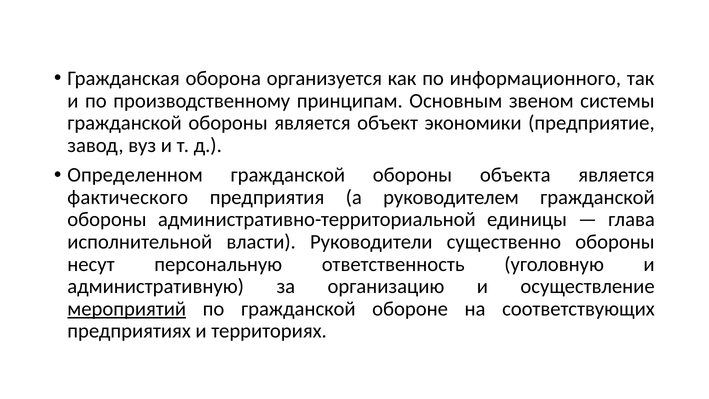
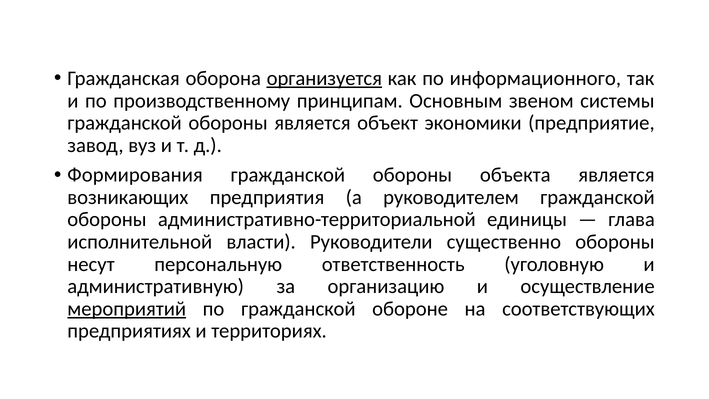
организуется underline: none -> present (324, 78)
Определенном: Определенном -> Формирования (135, 175)
фактического: фактического -> возникающих (128, 197)
